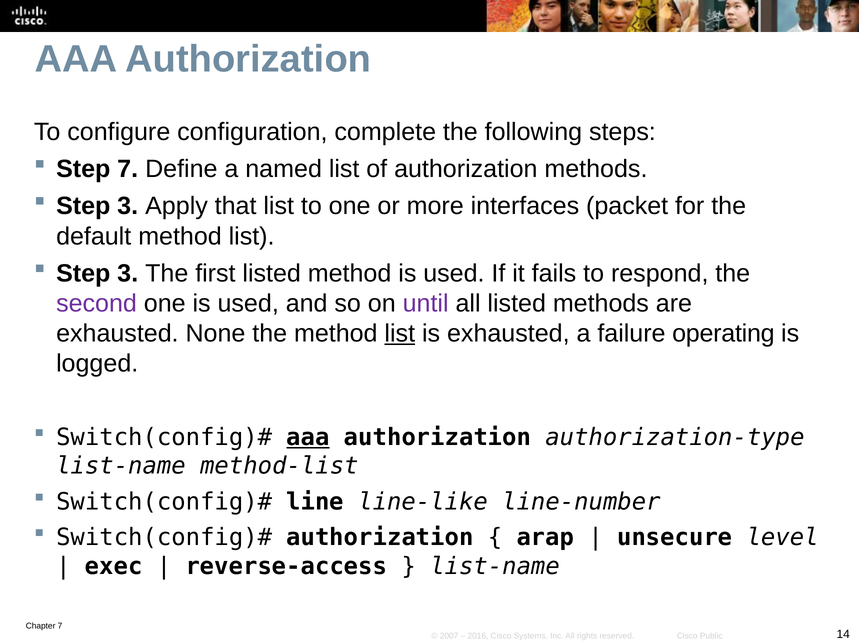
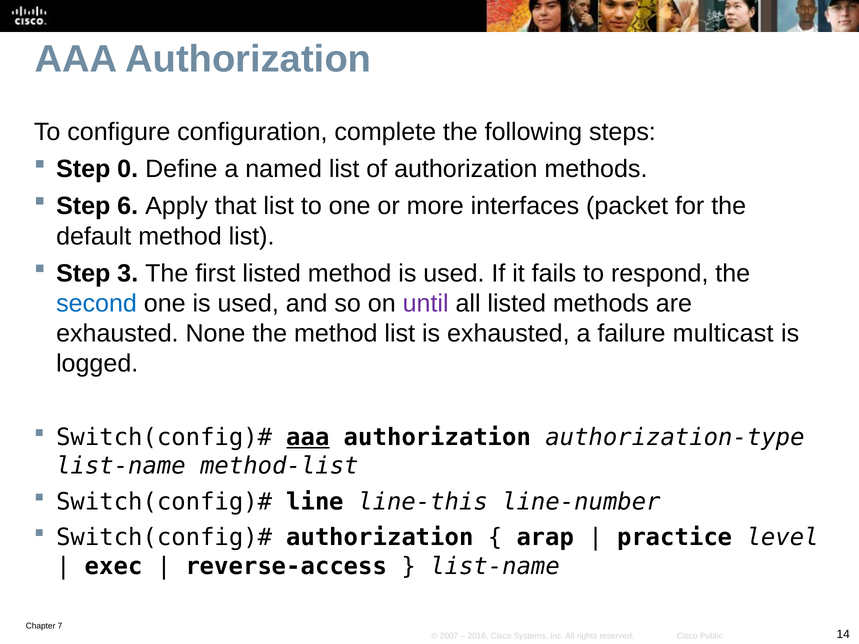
Step 7: 7 -> 0 (128, 169)
3: 3 -> 6 (128, 206)
second colour: purple -> blue (97, 304)
list underline: present -> none (400, 334)
operating: operating -> multicast (723, 334)
line-like: line-like -> line-this (423, 502)
unsecure: unsecure -> practice (675, 538)
